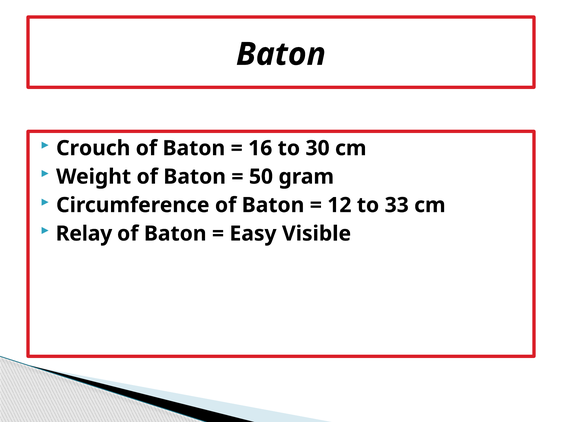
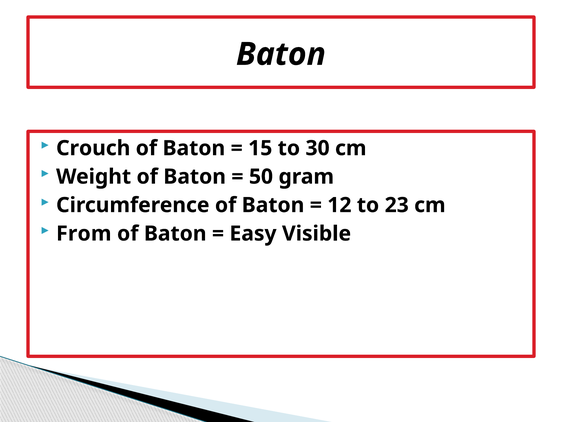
16: 16 -> 15 (260, 148)
33: 33 -> 23 (397, 205)
Relay: Relay -> From (84, 233)
